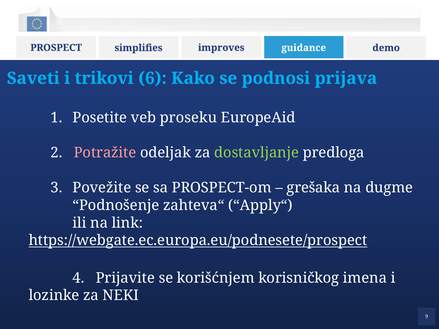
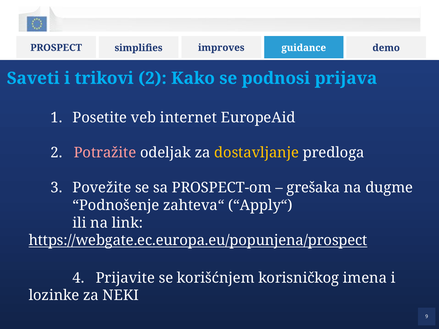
trikovi 6: 6 -> 2 (152, 78)
proseku: proseku -> internet (188, 118)
dostavljanje colour: light green -> yellow (257, 153)
https://webgate.ec.europa.eu/podnesete/prospect: https://webgate.ec.europa.eu/podnesete/prospect -> https://webgate.ec.europa.eu/popunjena/prospect (198, 241)
